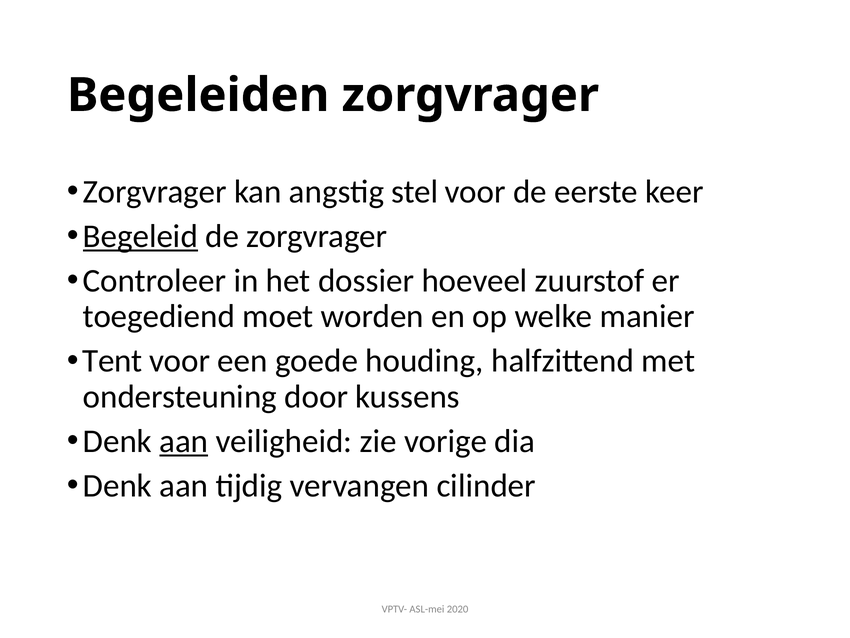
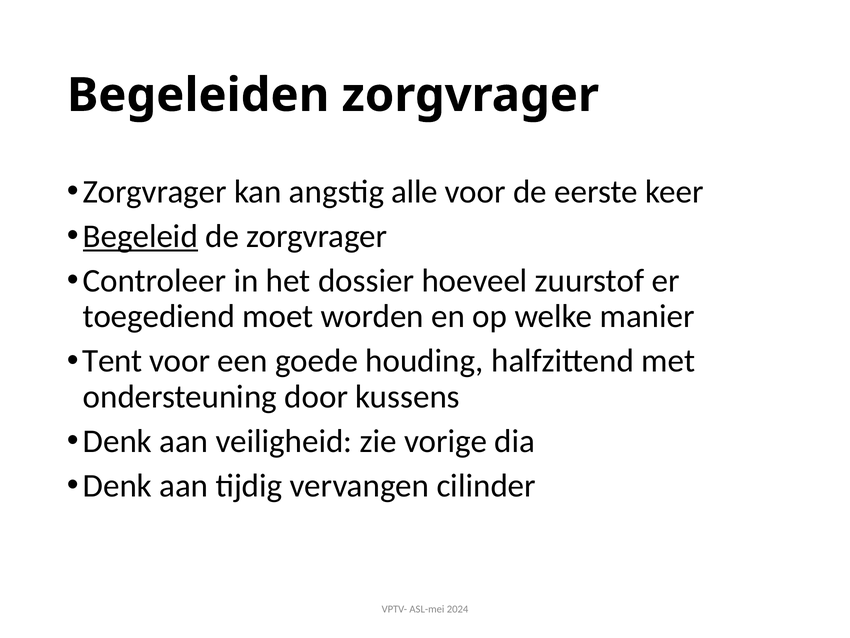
stel: stel -> alle (415, 192)
aan underline: present -> none (184, 441)
2020: 2020 -> 2024 (458, 609)
